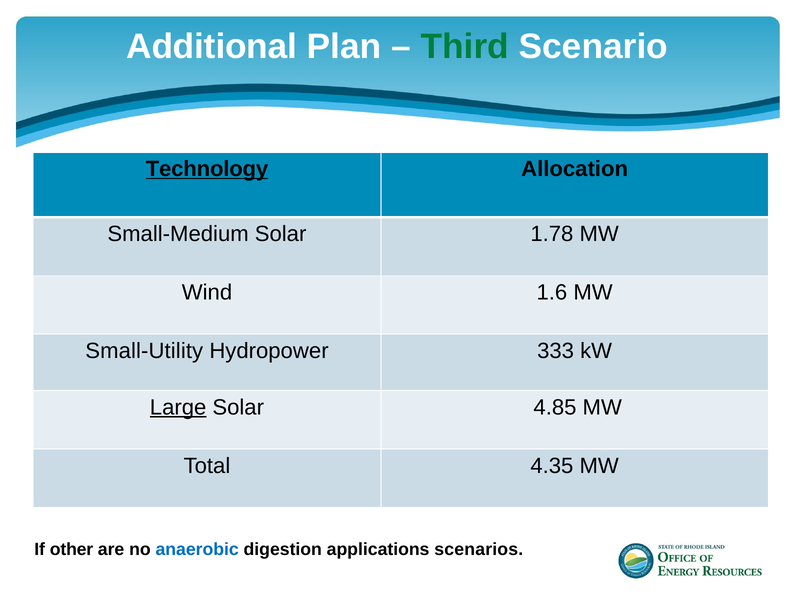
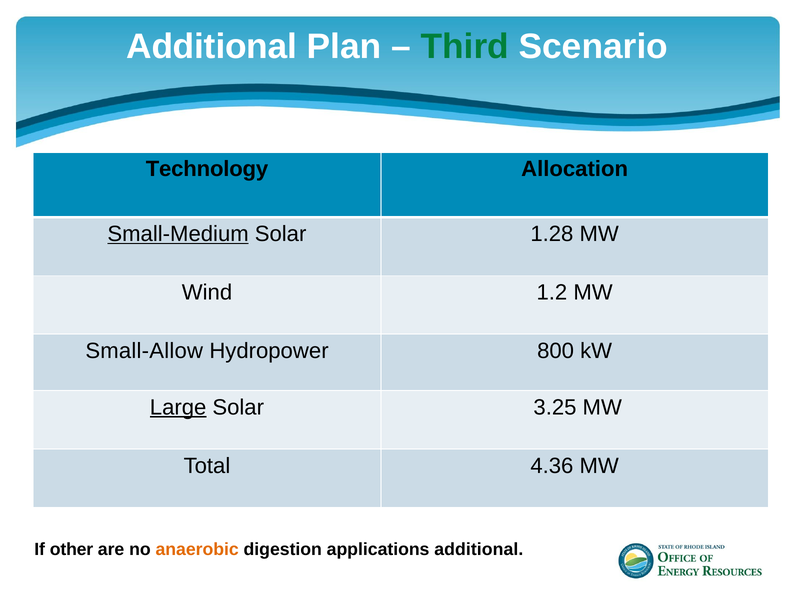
Technology underline: present -> none (207, 169)
Small-Medium underline: none -> present (178, 234)
1.78: 1.78 -> 1.28 (552, 234)
1.6: 1.6 -> 1.2 (552, 293)
Small-Utility: Small-Utility -> Small-Allow (144, 351)
333: 333 -> 800 (556, 351)
4.85: 4.85 -> 3.25 (555, 407)
4.35: 4.35 -> 4.36 (552, 466)
anaerobic colour: blue -> orange (197, 550)
applications scenarios: scenarios -> additional (479, 550)
